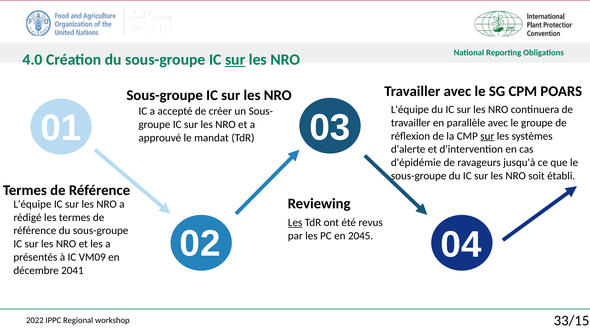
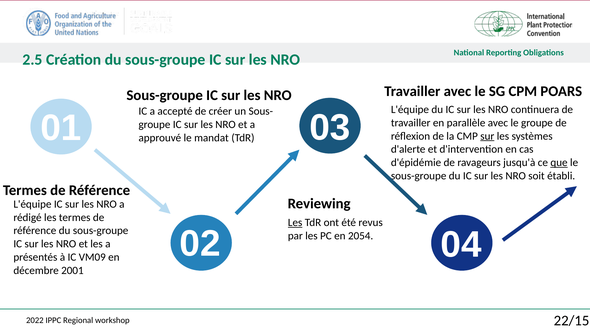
4.0: 4.0 -> 2.5 (32, 60)
sur underline: present -> none (235, 60)
que underline: none -> present (559, 163)
2045: 2045 -> 2054 (361, 236)
2041: 2041 -> 2001 (72, 270)
33/15: 33/15 -> 22/15 (572, 320)
